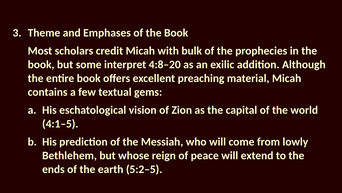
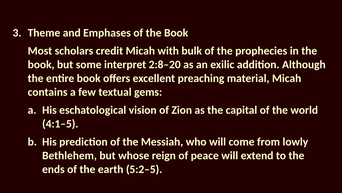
4:8–20: 4:8–20 -> 2:8–20 (165, 64)
